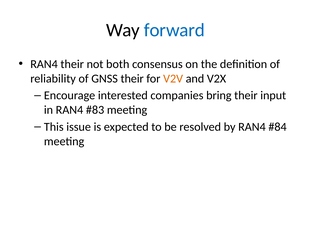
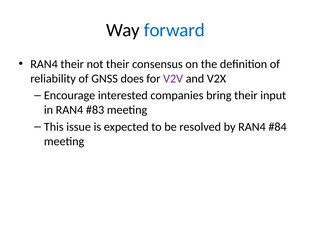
not both: both -> their (118, 64)
GNSS their: their -> does (132, 79)
V2V colour: orange -> purple (173, 79)
